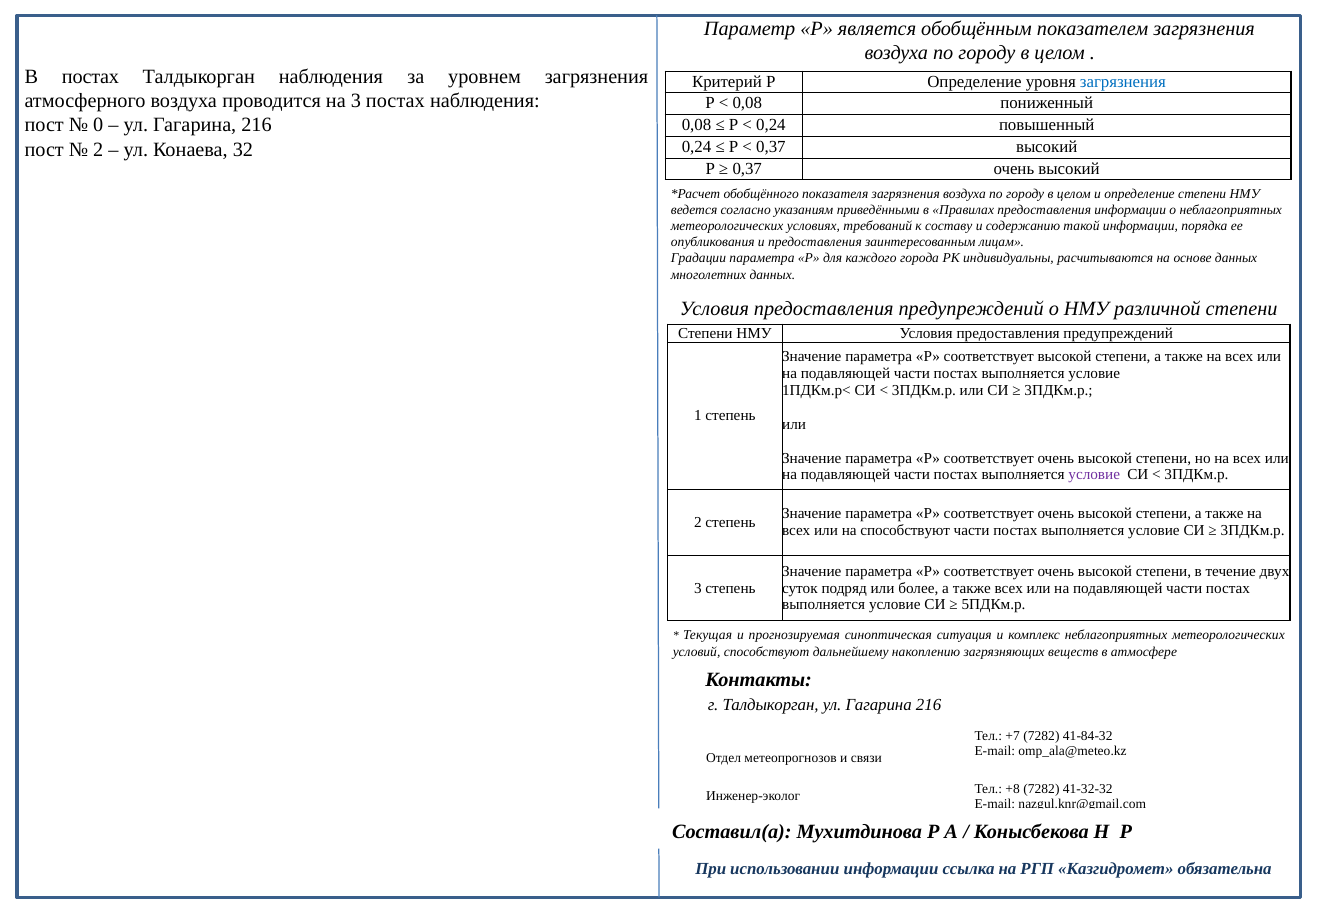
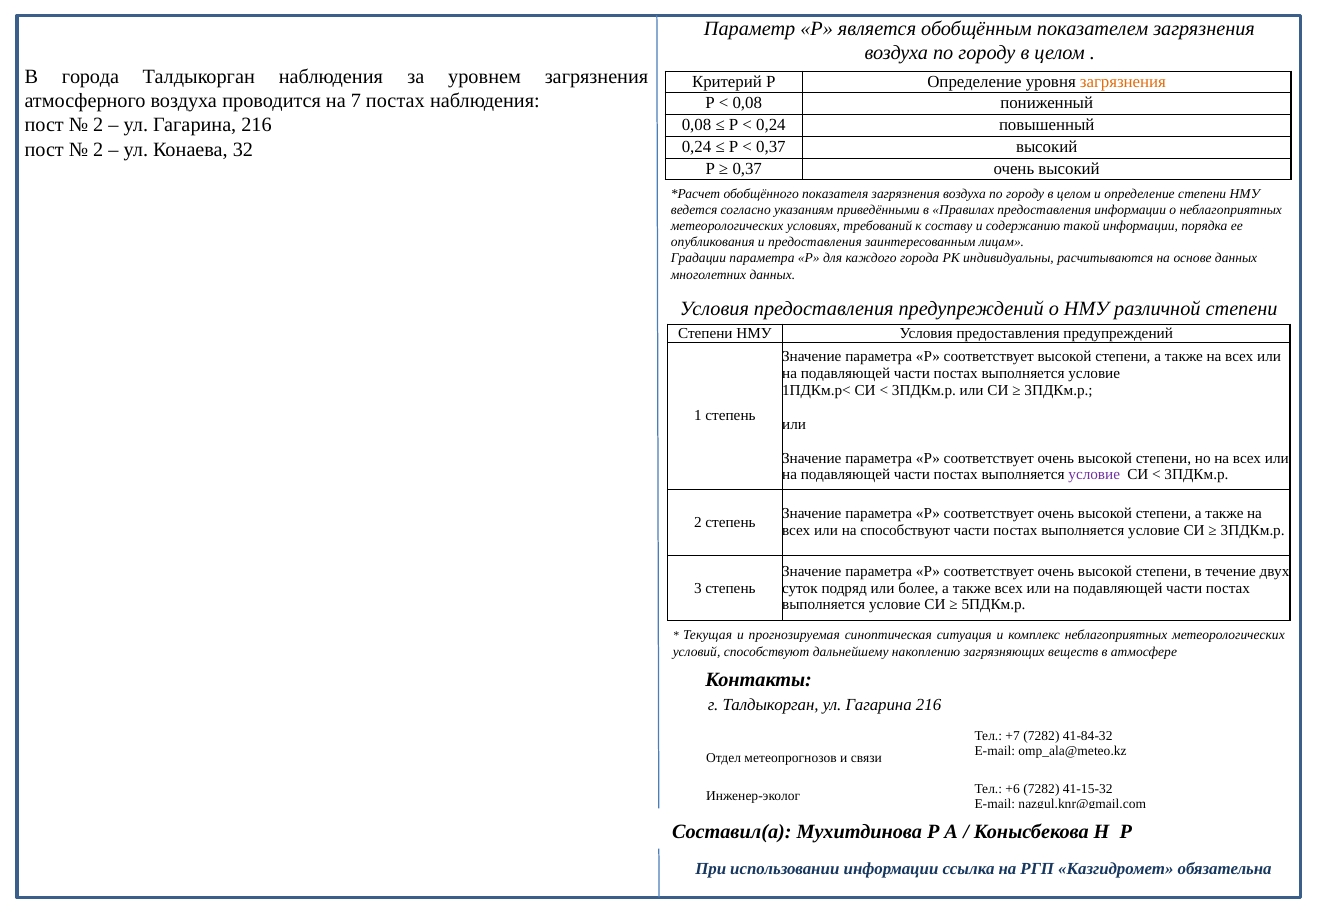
В постах: постах -> города (90, 77)
загрязнения colour: blue -> orange (1123, 82)
на 3: 3 -> 7 (356, 101)
0: 0 -> 2 (98, 125)
+8: +8 -> +6 (1013, 788)
41-32-32: 41-32-32 -> 41-15-32 (1088, 788)
